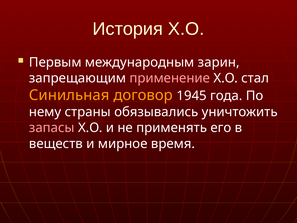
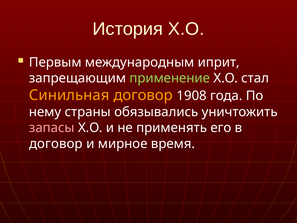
зарин: зарин -> иприт (219, 62)
применение colour: pink -> light green (170, 78)
1945: 1945 -> 1908 (192, 96)
веществ: веществ -> договор (56, 144)
